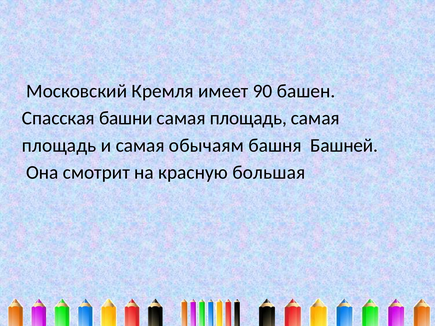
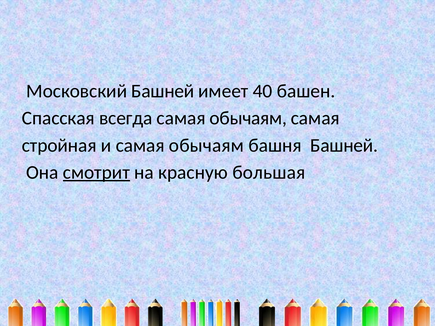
Московский Кремля: Кремля -> Башней (163, 91)
90: 90 -> 40 (263, 91)
башни: башни -> всегда (126, 118)
площадь: площадь -> обычаям (248, 118)
площадь: площадь -> стройная (59, 145)
смотрит underline: none -> present (96, 172)
